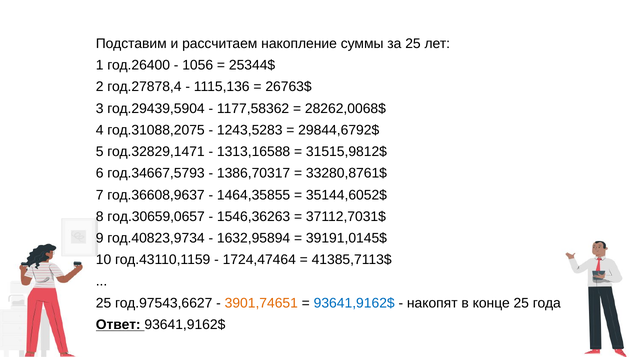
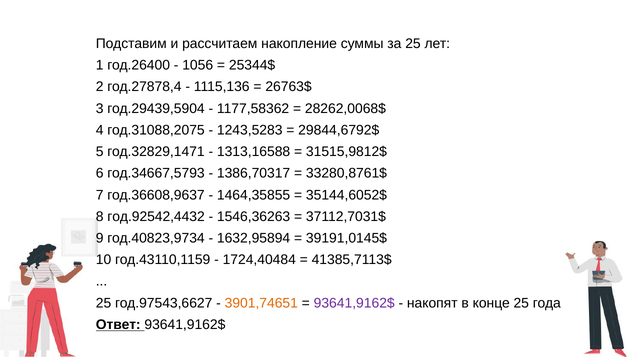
год.30659,0657: год.30659,0657 -> год.92542,4432 (156, 216)
1724,47464: 1724,47464 -> 1724,40484 (259, 259)
93641,9162$ colour: blue -> purple (354, 303)
